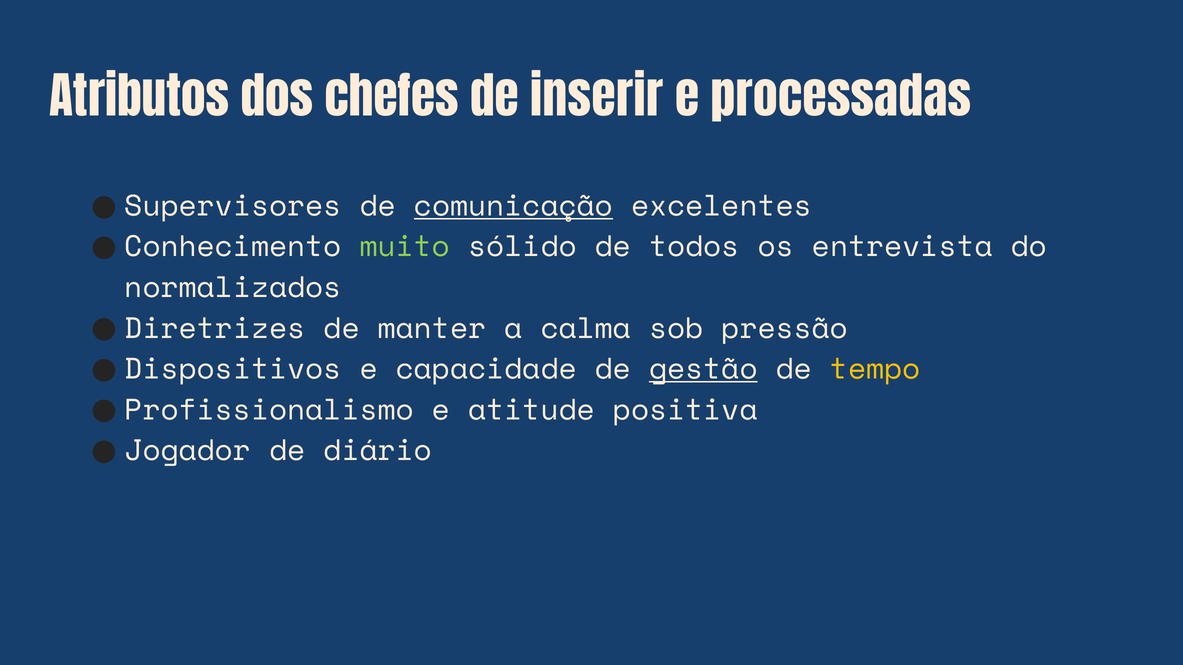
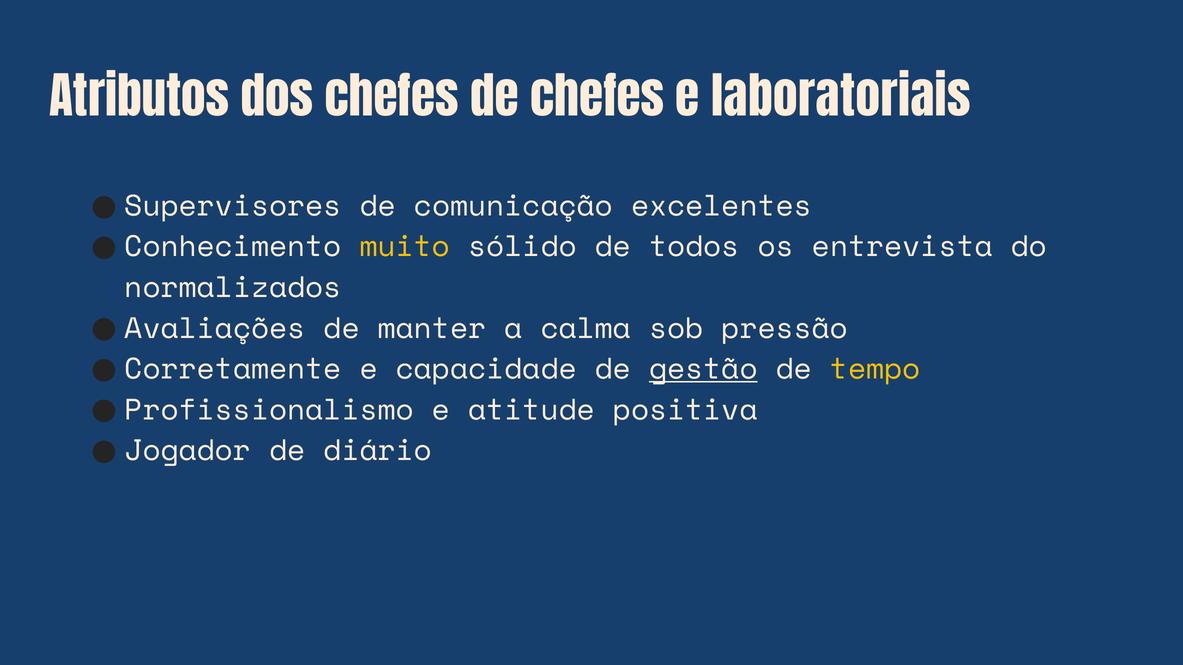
de inserir: inserir -> chefes (597, 99)
processadas: processadas -> laboratoriais (841, 99)
comunicação underline: present -> none (513, 206)
muito colour: light green -> yellow (405, 247)
Diretrizes: Diretrizes -> Avaliações (215, 328)
Dispositivos: Dispositivos -> Corretamente (233, 369)
